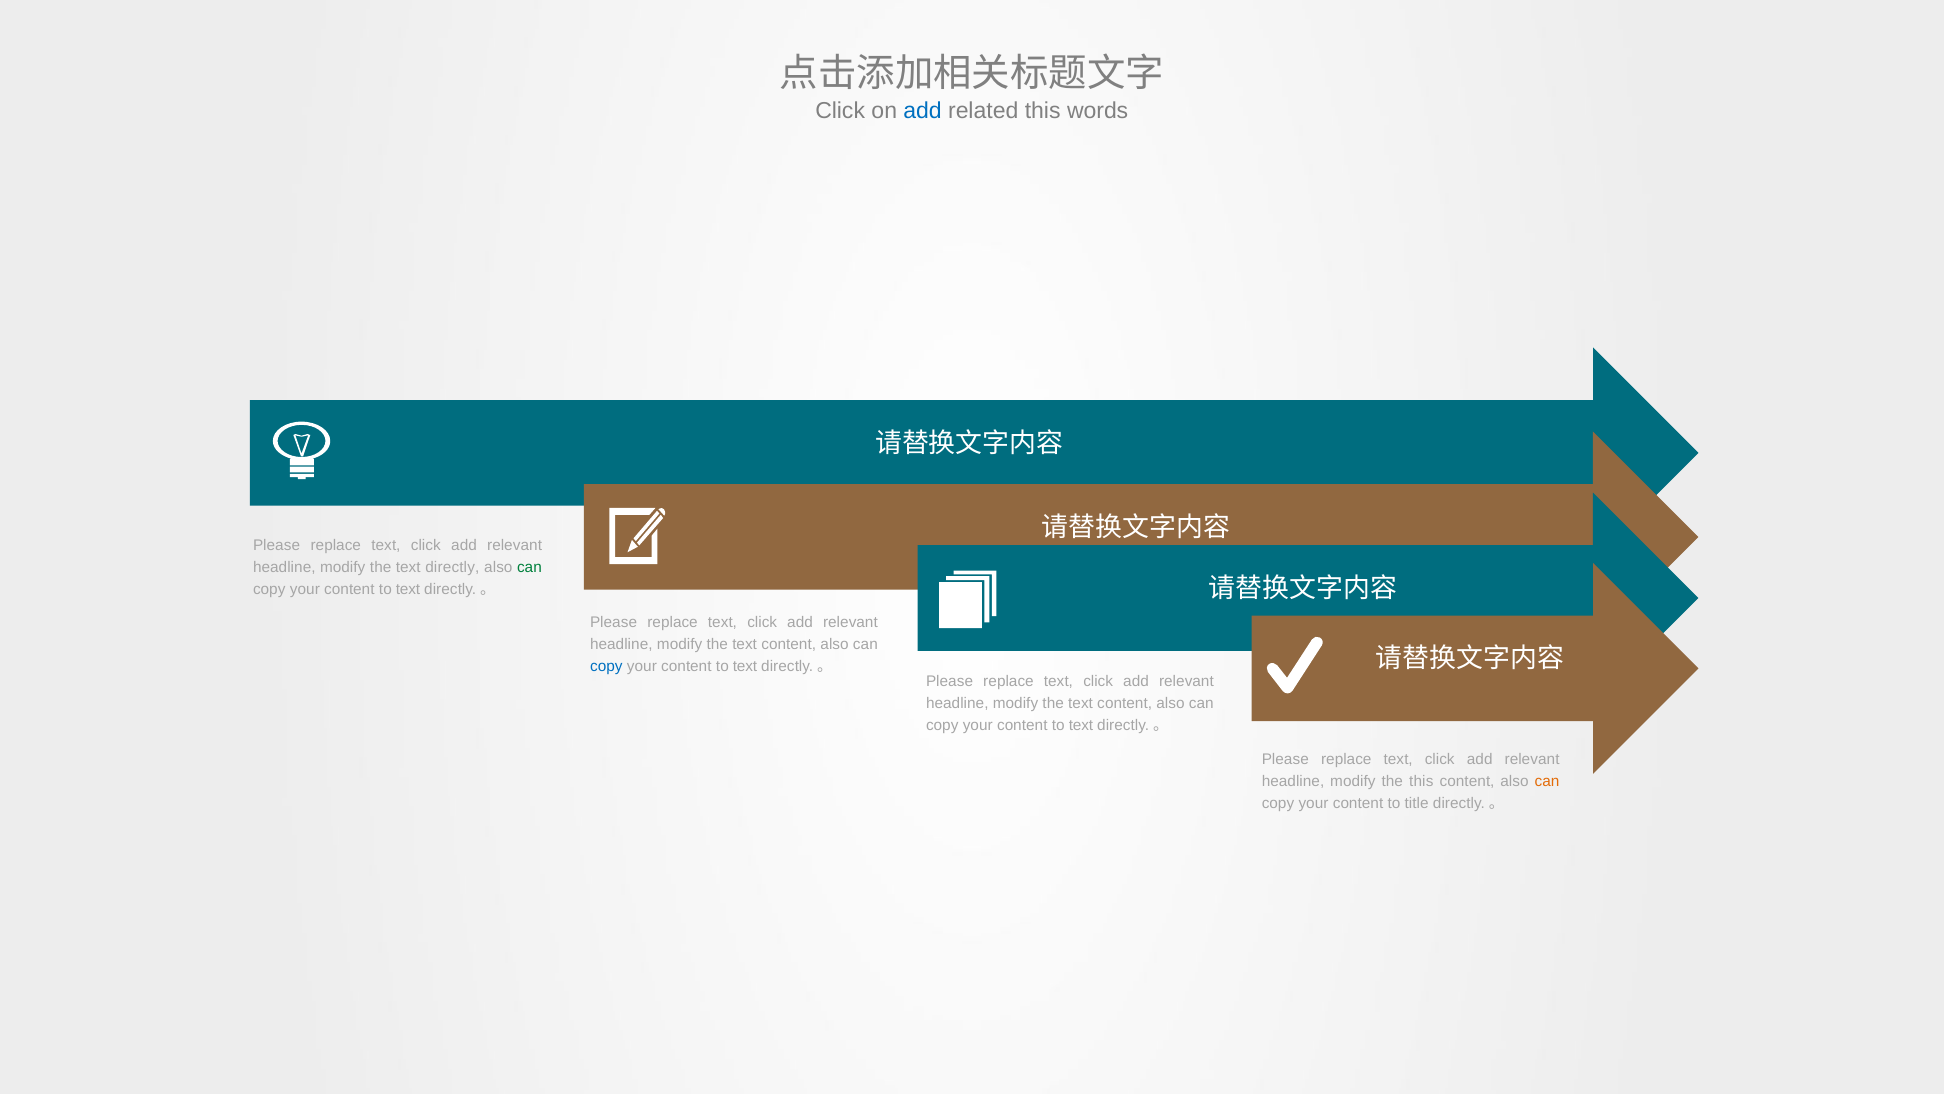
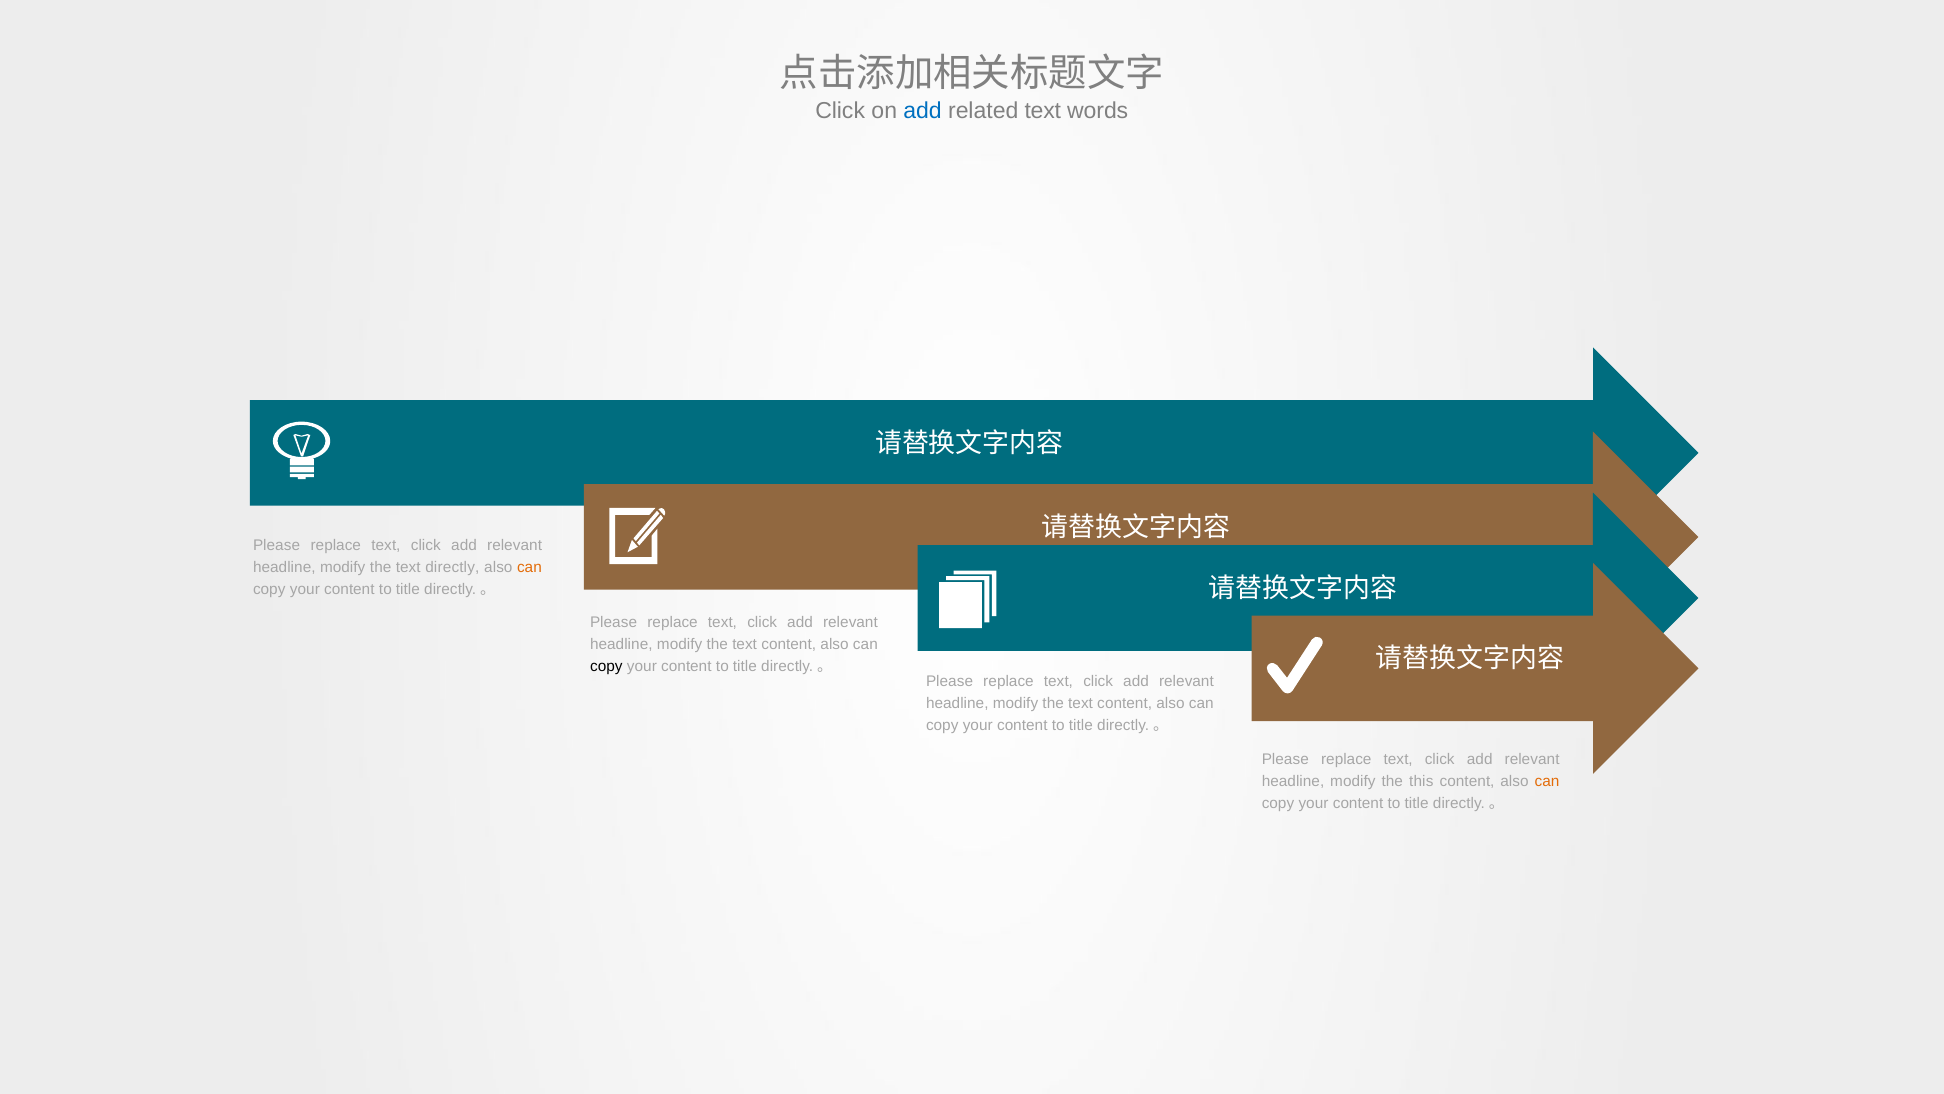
related this: this -> text (1043, 111)
can colour: green -> orange (529, 567)
text: text -> title (408, 589)
copy colour: blue -> black (606, 667)
text: text -> title (745, 667)
text: text -> title (1081, 725)
